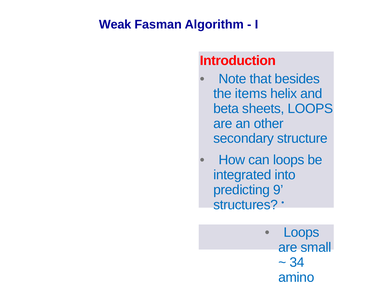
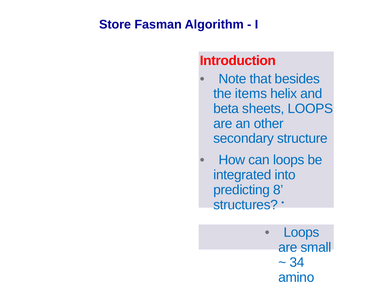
Weak: Weak -> Store (115, 24)
9: 9 -> 8 (278, 189)
